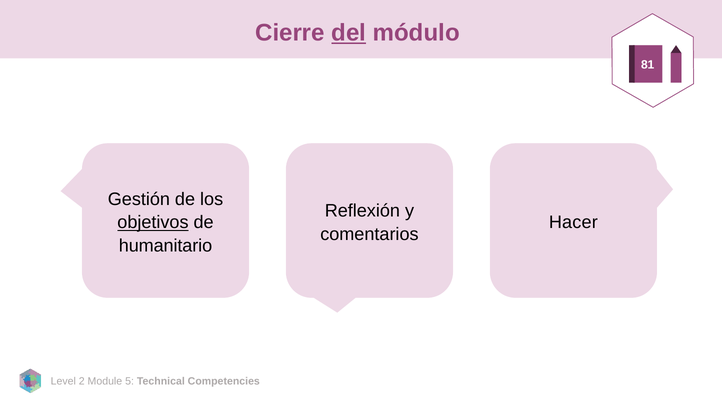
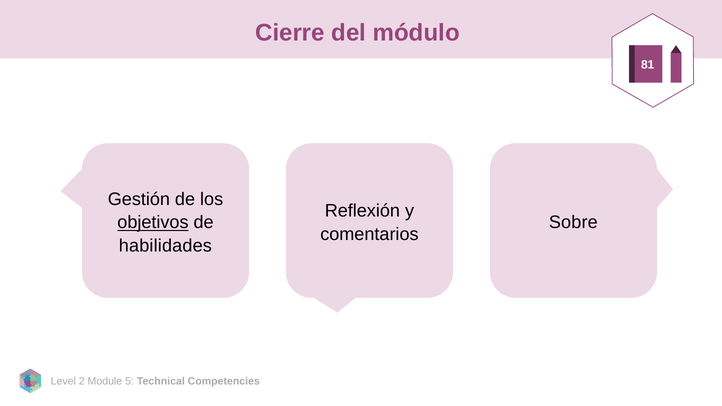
del underline: present -> none (349, 33)
Hacer: Hacer -> Sobre (573, 223)
humanitario: humanitario -> habilidades (165, 246)
